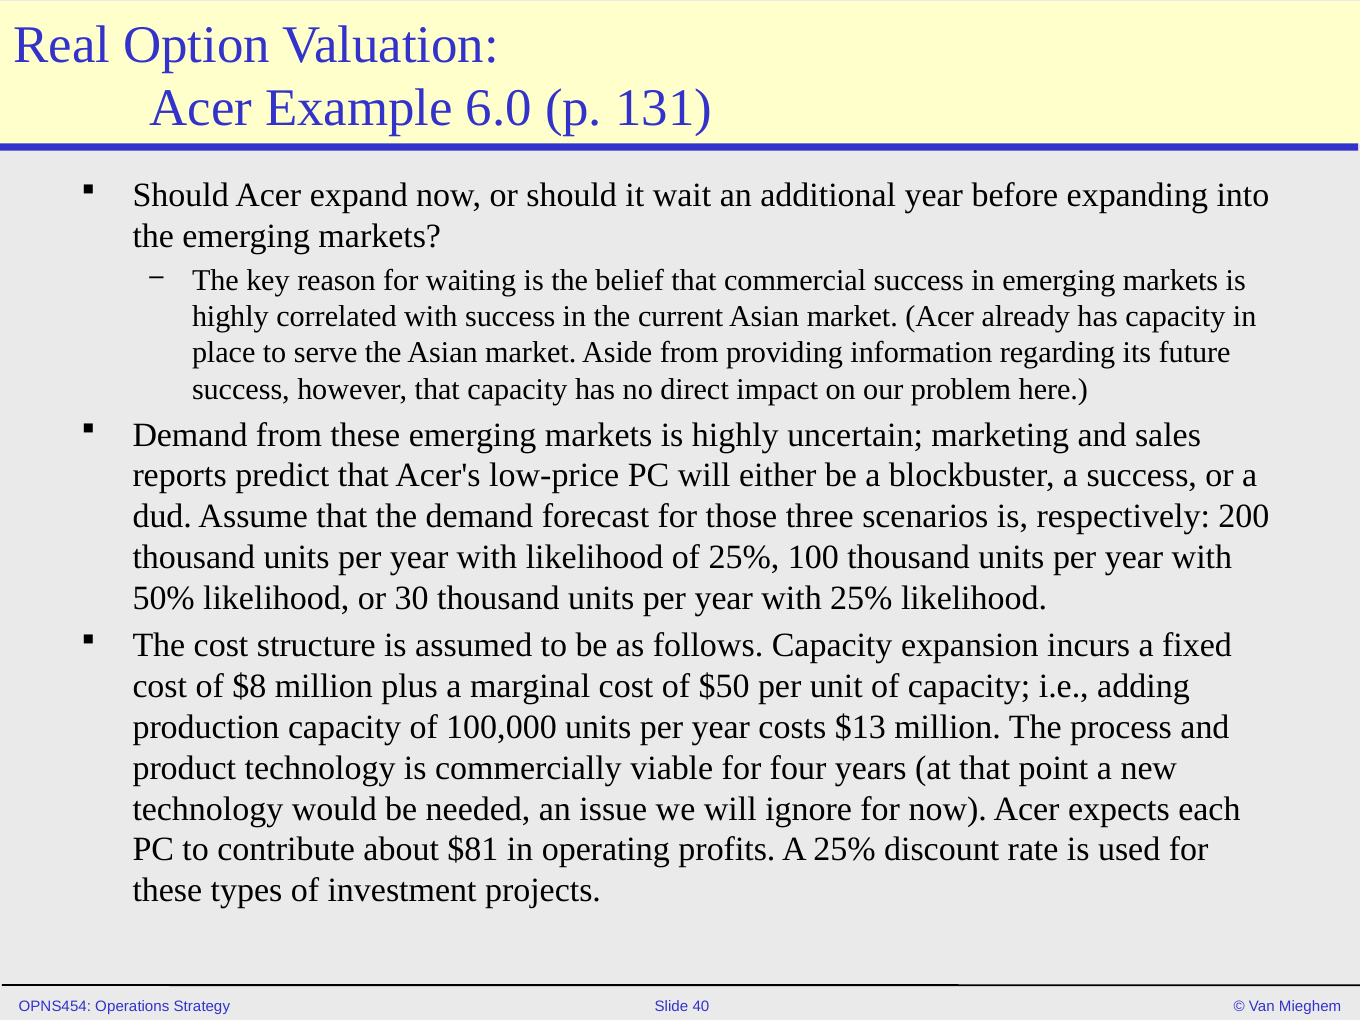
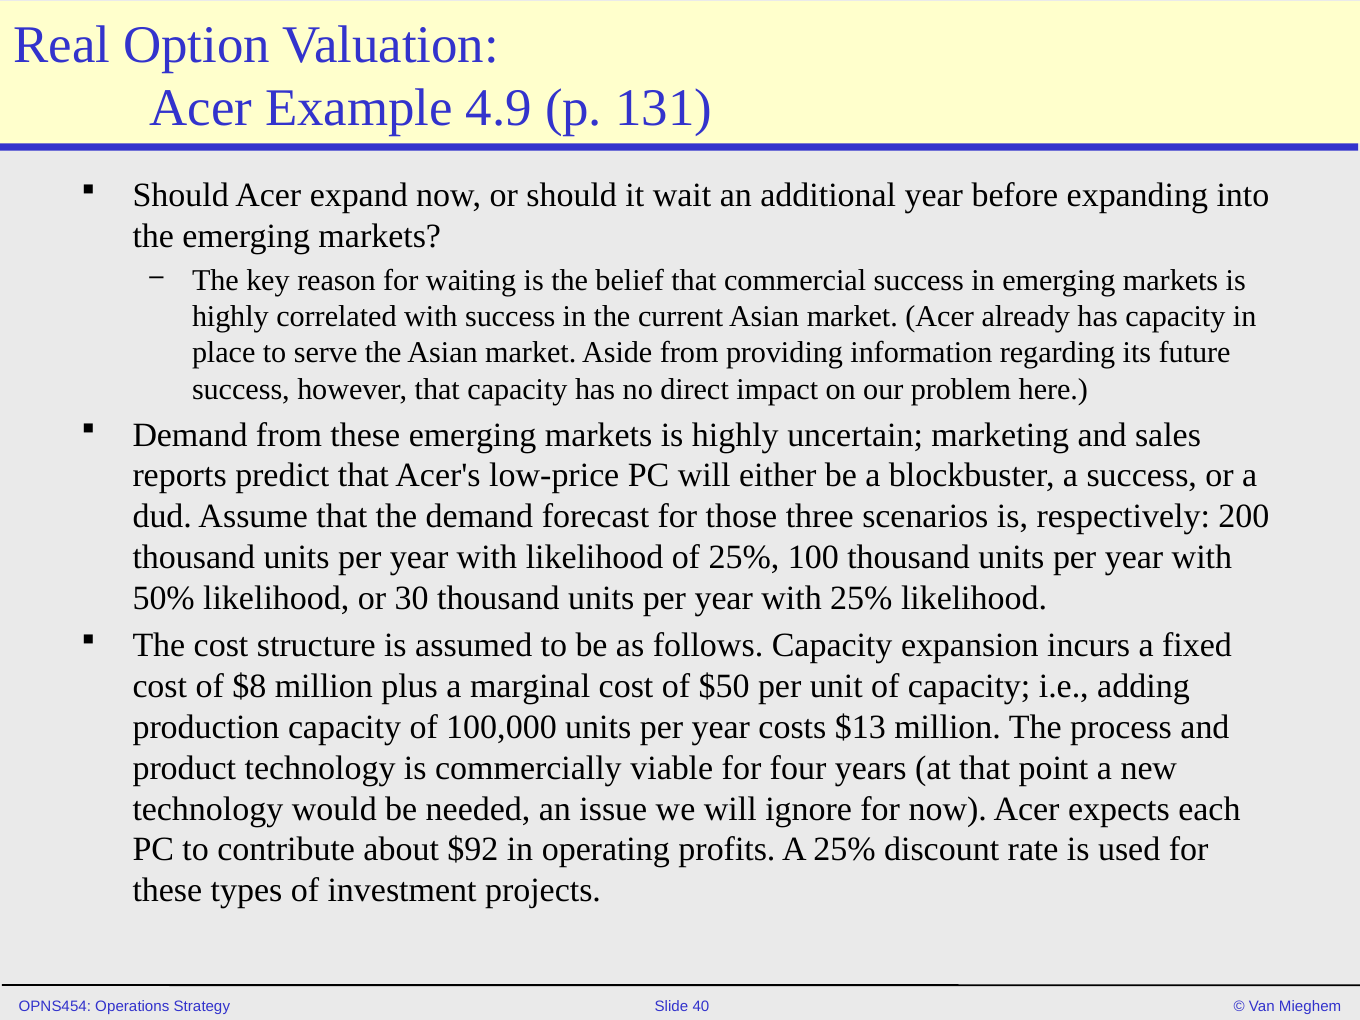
6.0: 6.0 -> 4.9 (499, 108)
$81: $81 -> $92 (473, 850)
